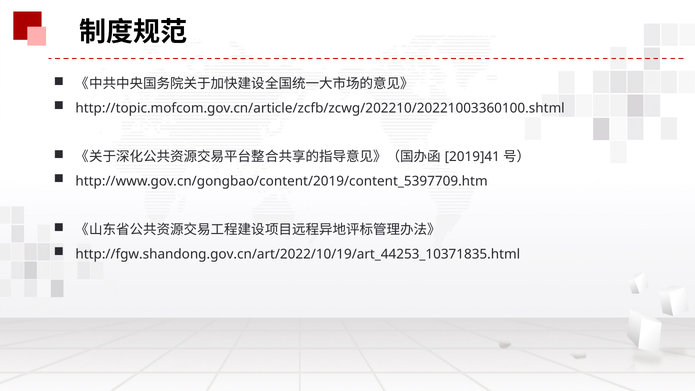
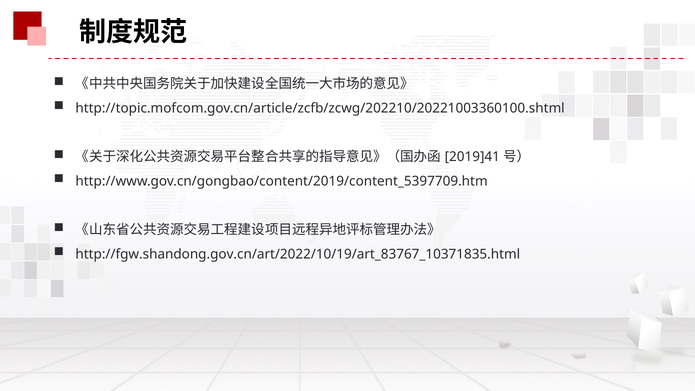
http://fgw.shandong.gov.cn/art/2022/10/19/art_44253_10371835.html: http://fgw.shandong.gov.cn/art/2022/10/19/art_44253_10371835.html -> http://fgw.shandong.gov.cn/art/2022/10/19/art_83767_10371835.html (298, 254)
